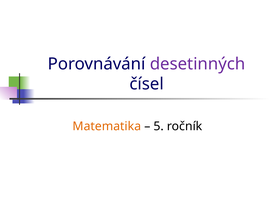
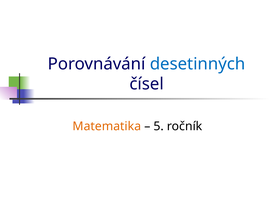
desetinných colour: purple -> blue (198, 64)
